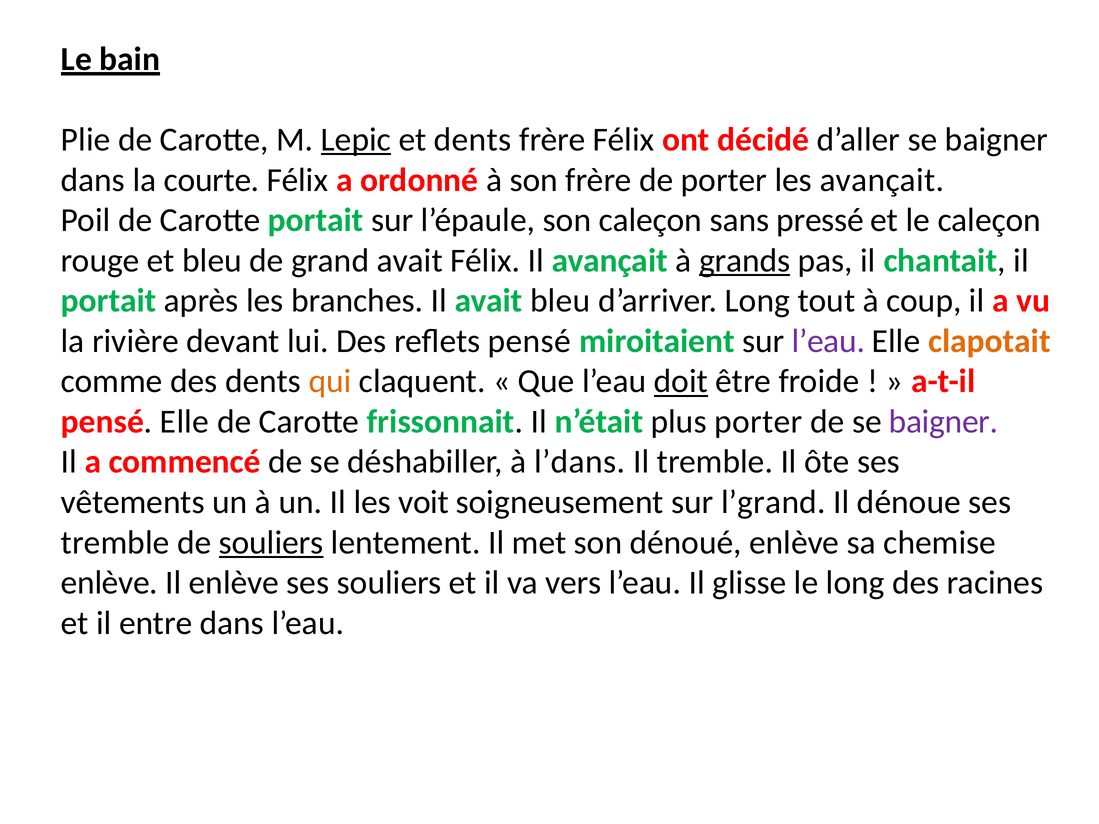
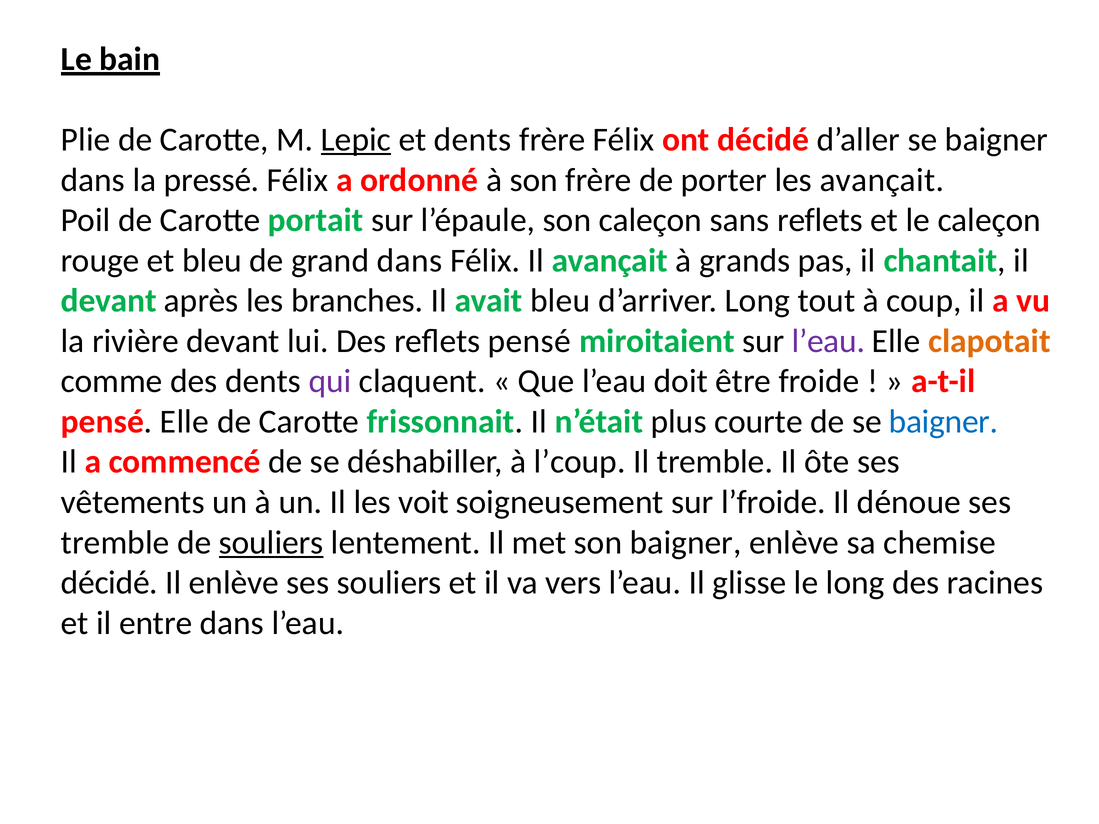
courte: courte -> pressé (212, 180)
sans pressé: pressé -> reflets (820, 220)
grand avait: avait -> dans (410, 261)
grands underline: present -> none (745, 261)
portait: portait -> devant (109, 301)
qui colour: orange -> purple (330, 381)
doit underline: present -> none (681, 381)
plus porter: porter -> courte (759, 422)
baigner colour: purple -> blue (944, 422)
l’dans: l’dans -> l’coup (580, 462)
l’grand: l’grand -> l’froide (773, 502)
son dénoué: dénoué -> baigner (686, 543)
enlève: enlève -> décidé (109, 583)
